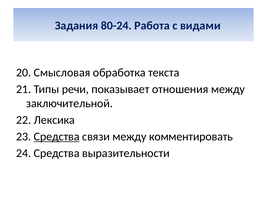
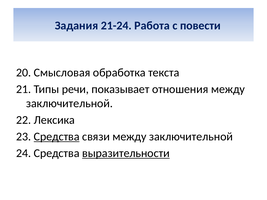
80-24: 80-24 -> 21-24 (116, 26)
видами: видами -> повести (200, 26)
связи между комментировать: комментировать -> заключительной (191, 137)
выразительности underline: none -> present (126, 153)
